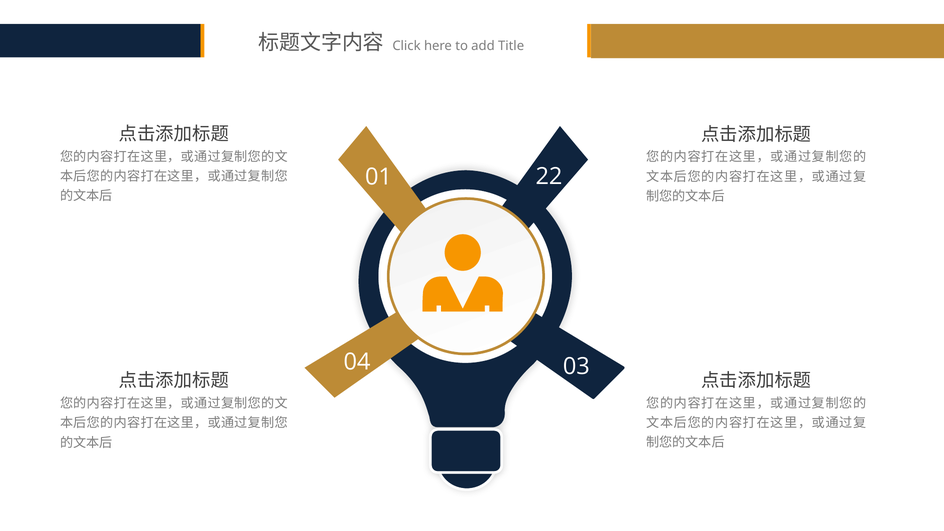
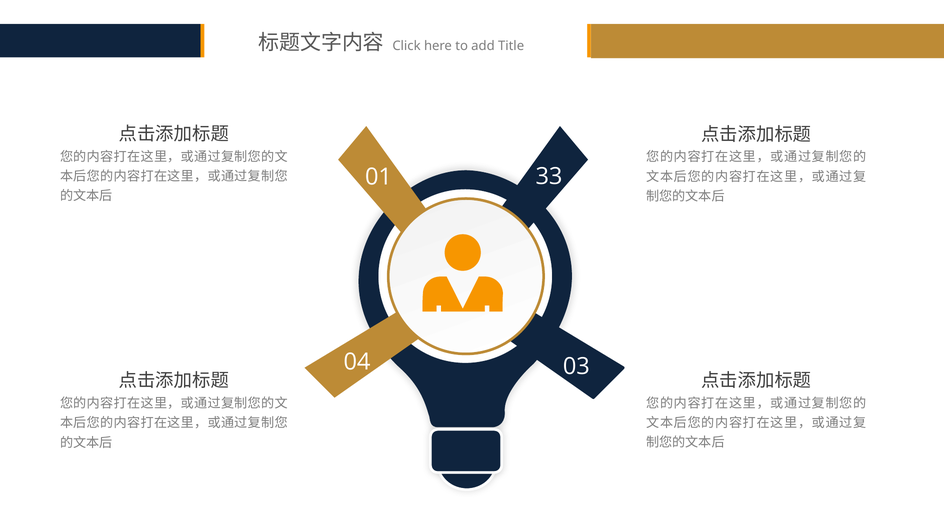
22: 22 -> 33 (549, 177)
